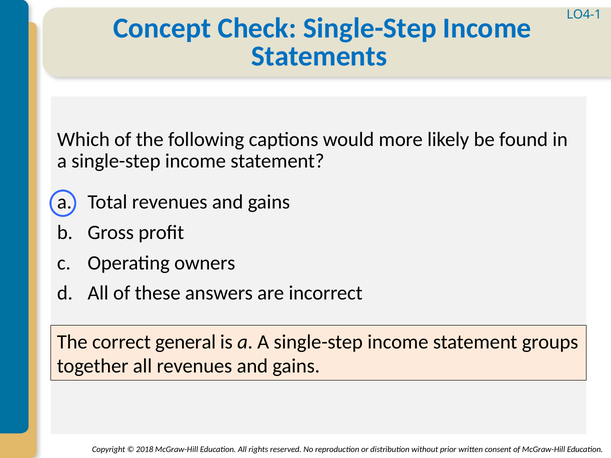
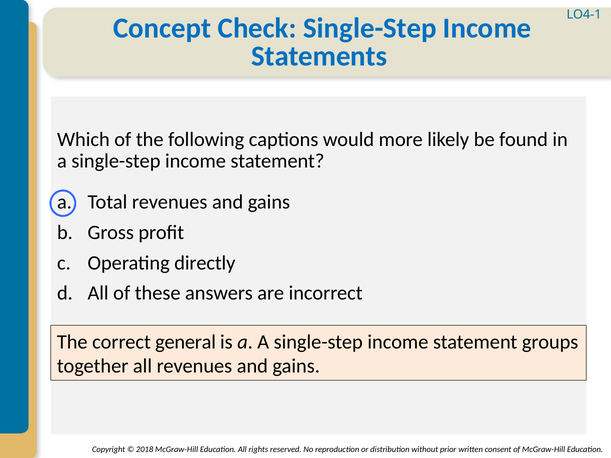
owners: owners -> directly (205, 263)
